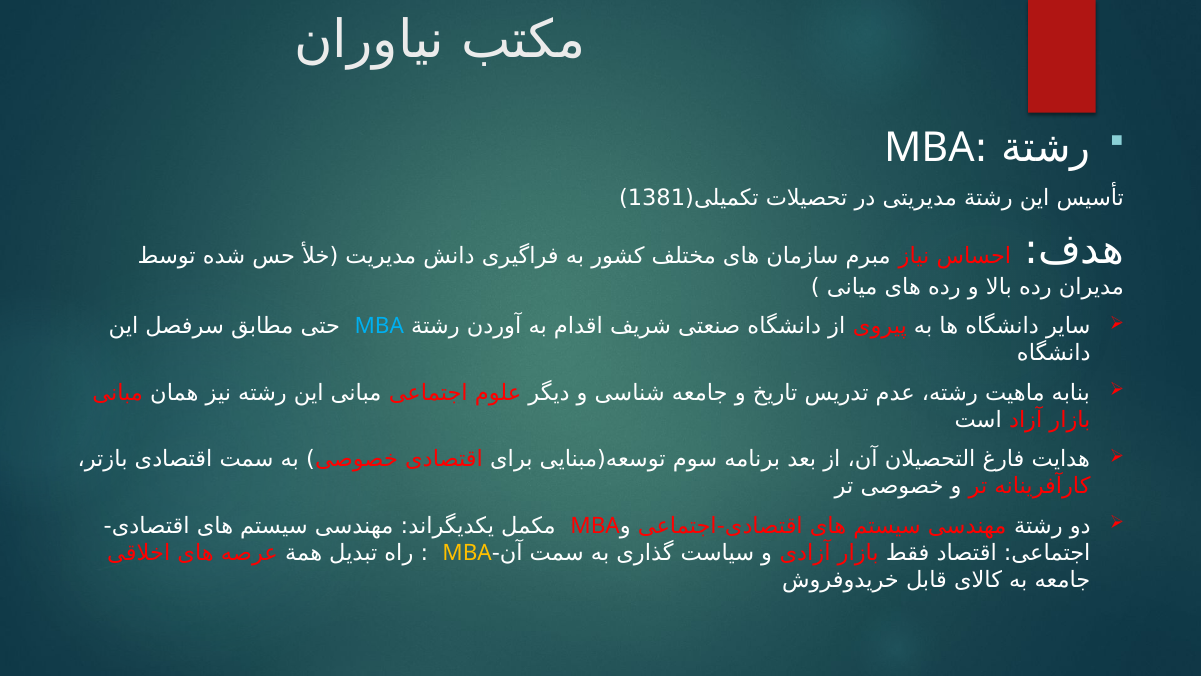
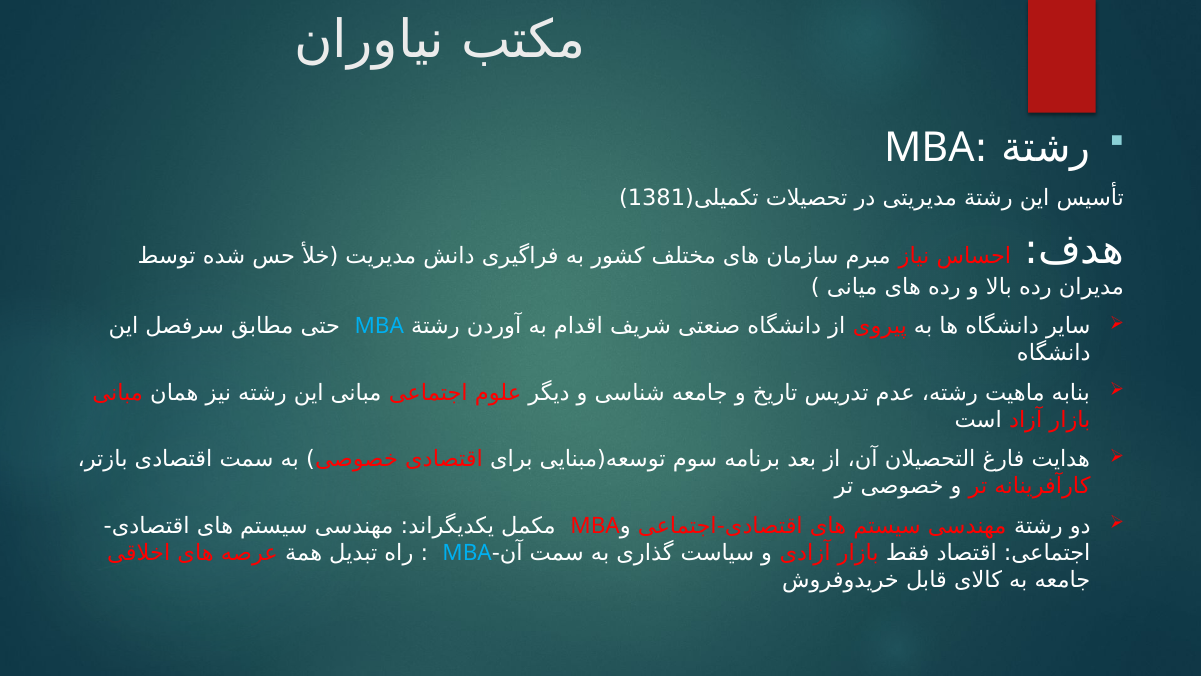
MBA colour: yellow -> light blue (467, 553)
